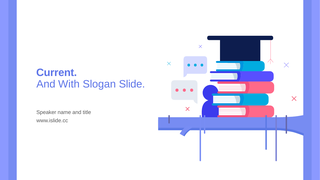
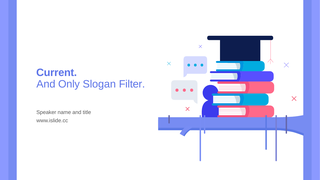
With: With -> Only (69, 84)
Slide: Slide -> Filter (132, 84)
